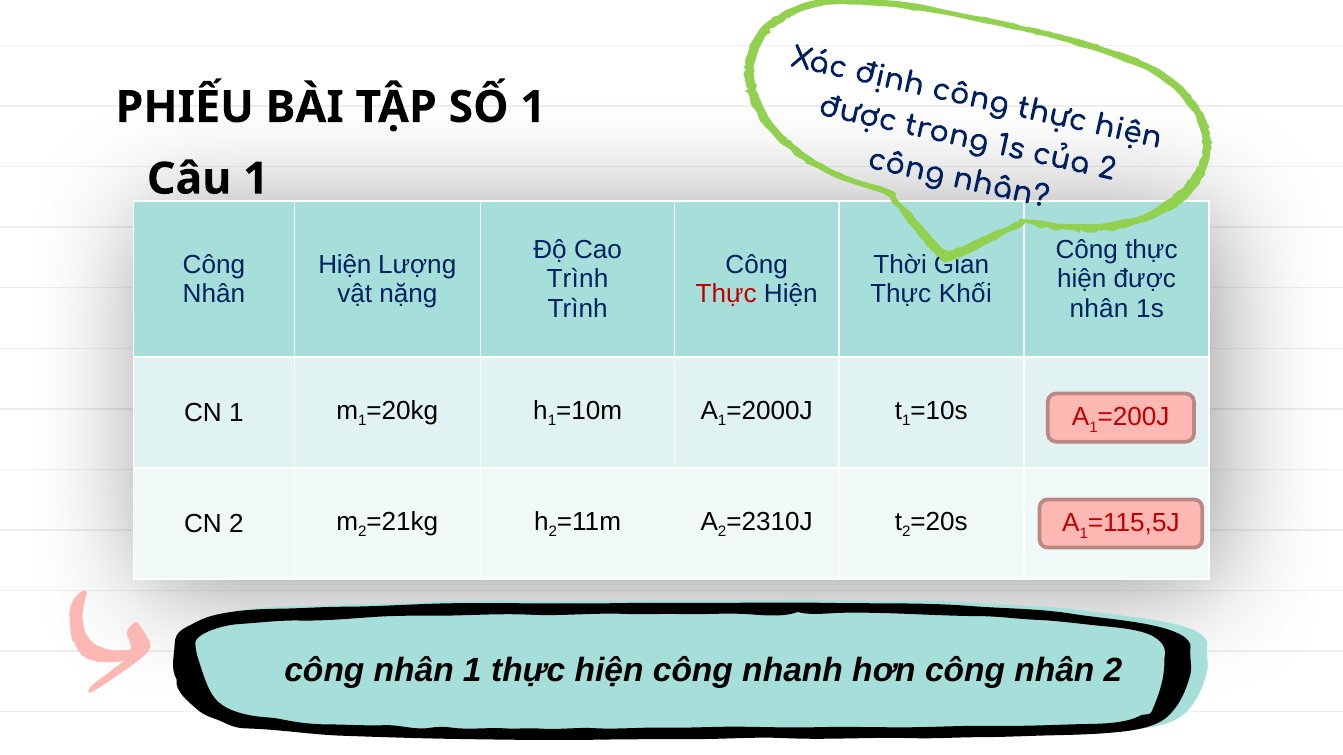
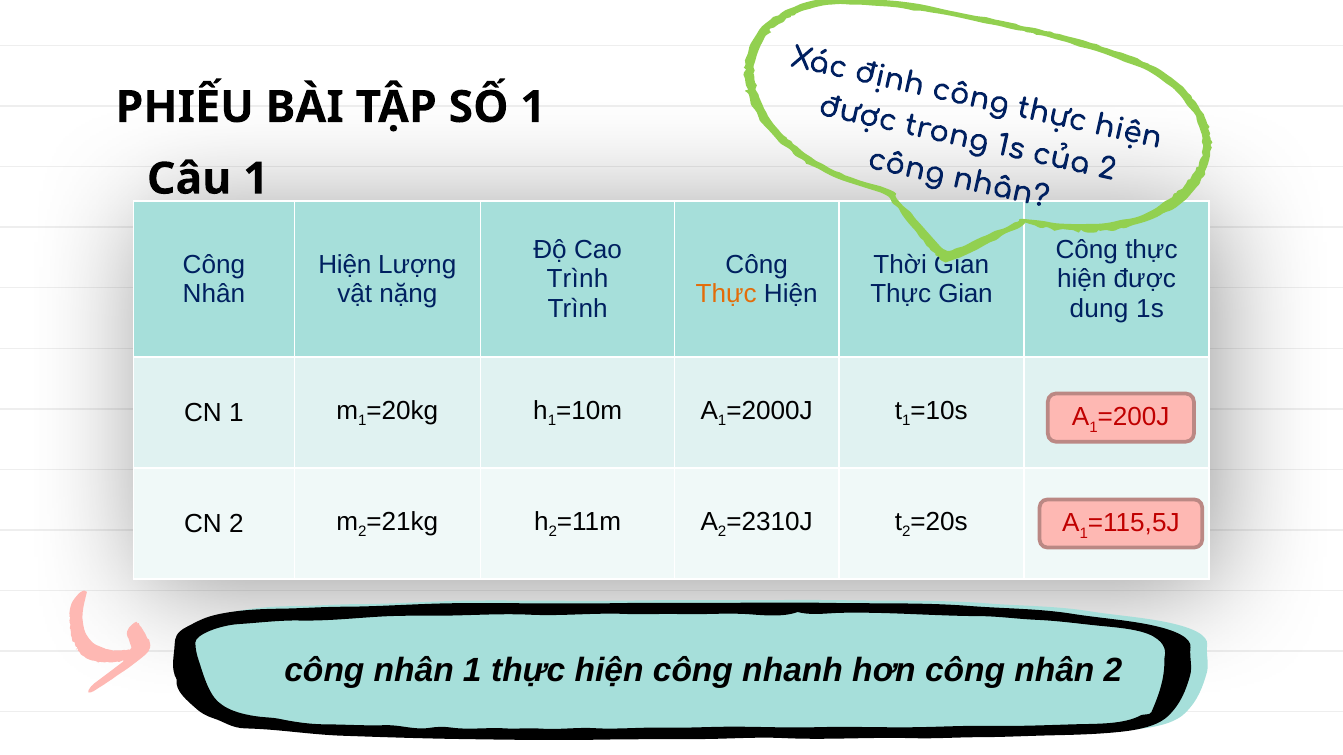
Thực colour: red -> orange (726, 294)
Thực Khối: Khối -> Gian (966, 294)
nhân: nhân -> dung (1099, 309)
